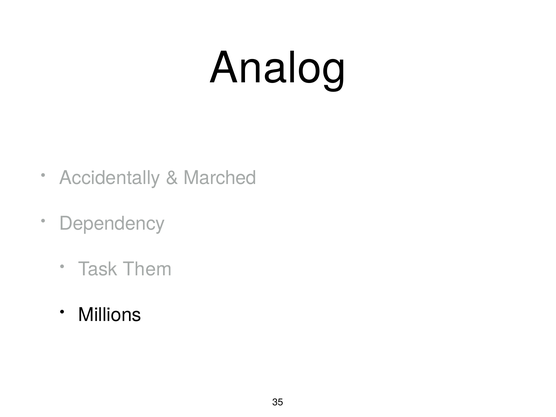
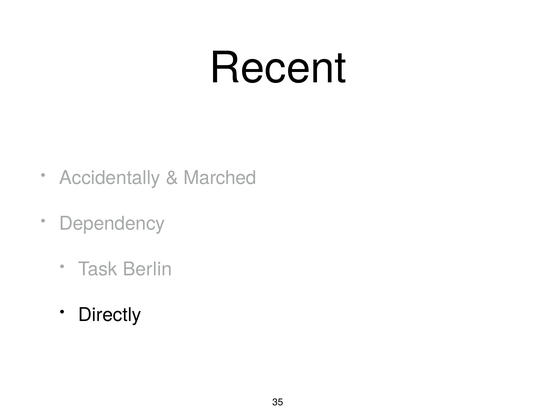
Analog: Analog -> Recent (278, 68)
Them: Them -> Berlin (147, 269)
Millions: Millions -> Directly (110, 315)
